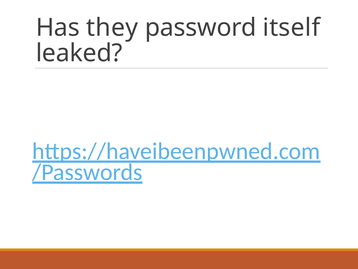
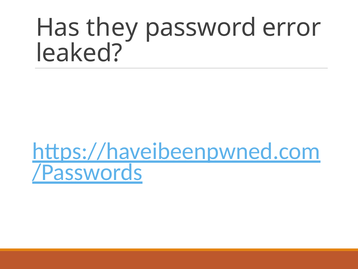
itself: itself -> error (292, 28)
